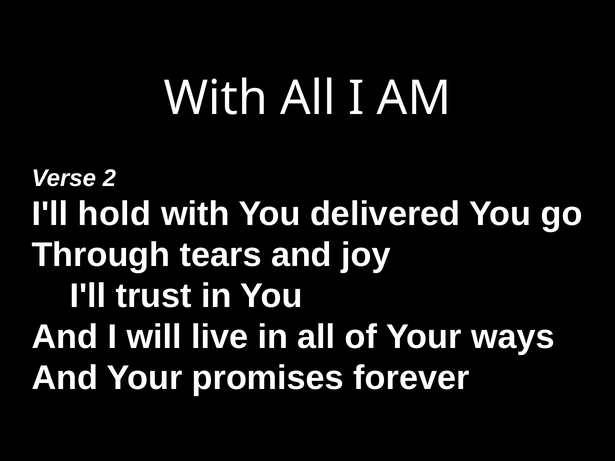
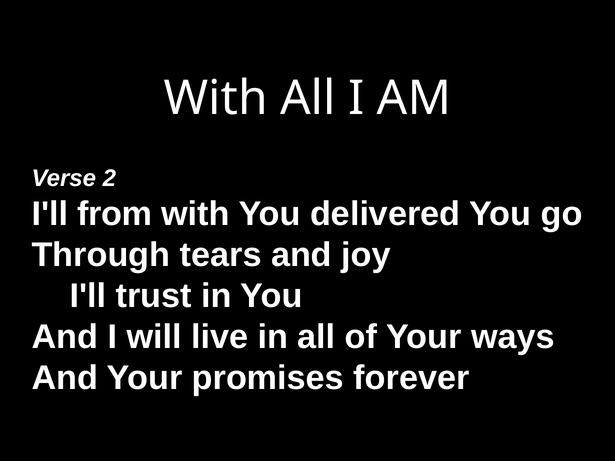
hold: hold -> from (115, 214)
